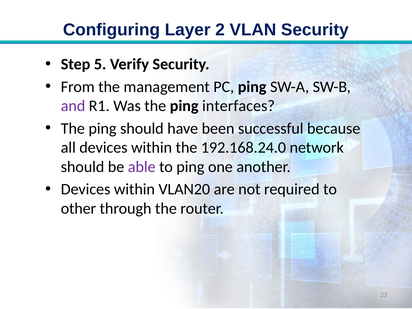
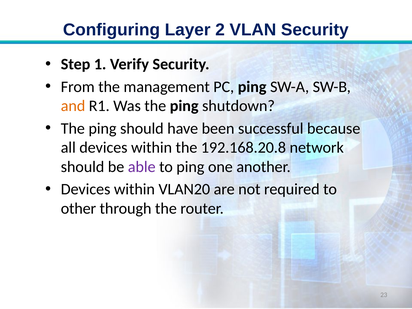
5: 5 -> 1 (100, 64)
and colour: purple -> orange (73, 106)
interfaces: interfaces -> shutdown (239, 106)
192.168.24.0: 192.168.24.0 -> 192.168.20.8 (243, 148)
